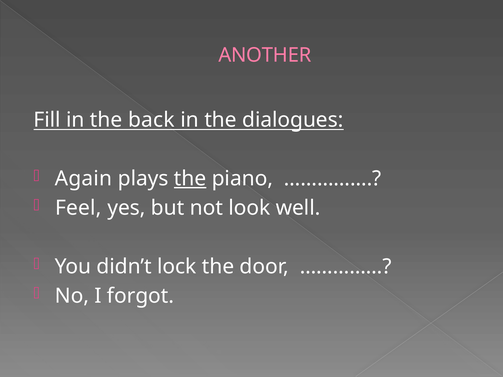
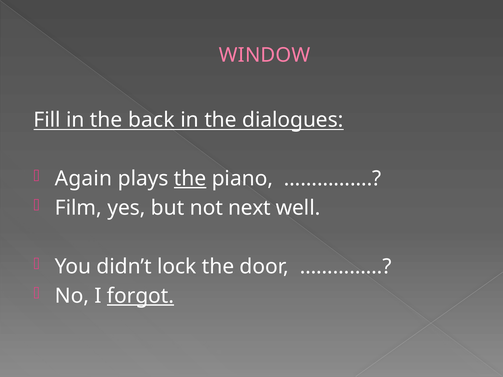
ANOTHER: ANOTHER -> WINDOW (265, 55)
Feel: Feel -> Film (78, 208)
look: look -> next (249, 208)
forgot underline: none -> present (140, 296)
